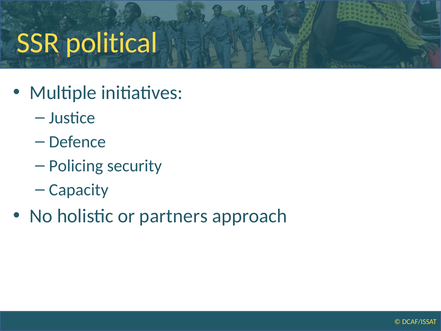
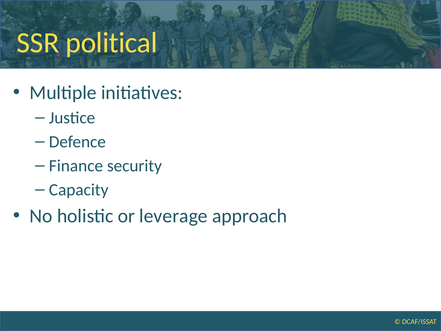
Policing: Policing -> Finance (76, 166)
partners: partners -> leverage (174, 216)
